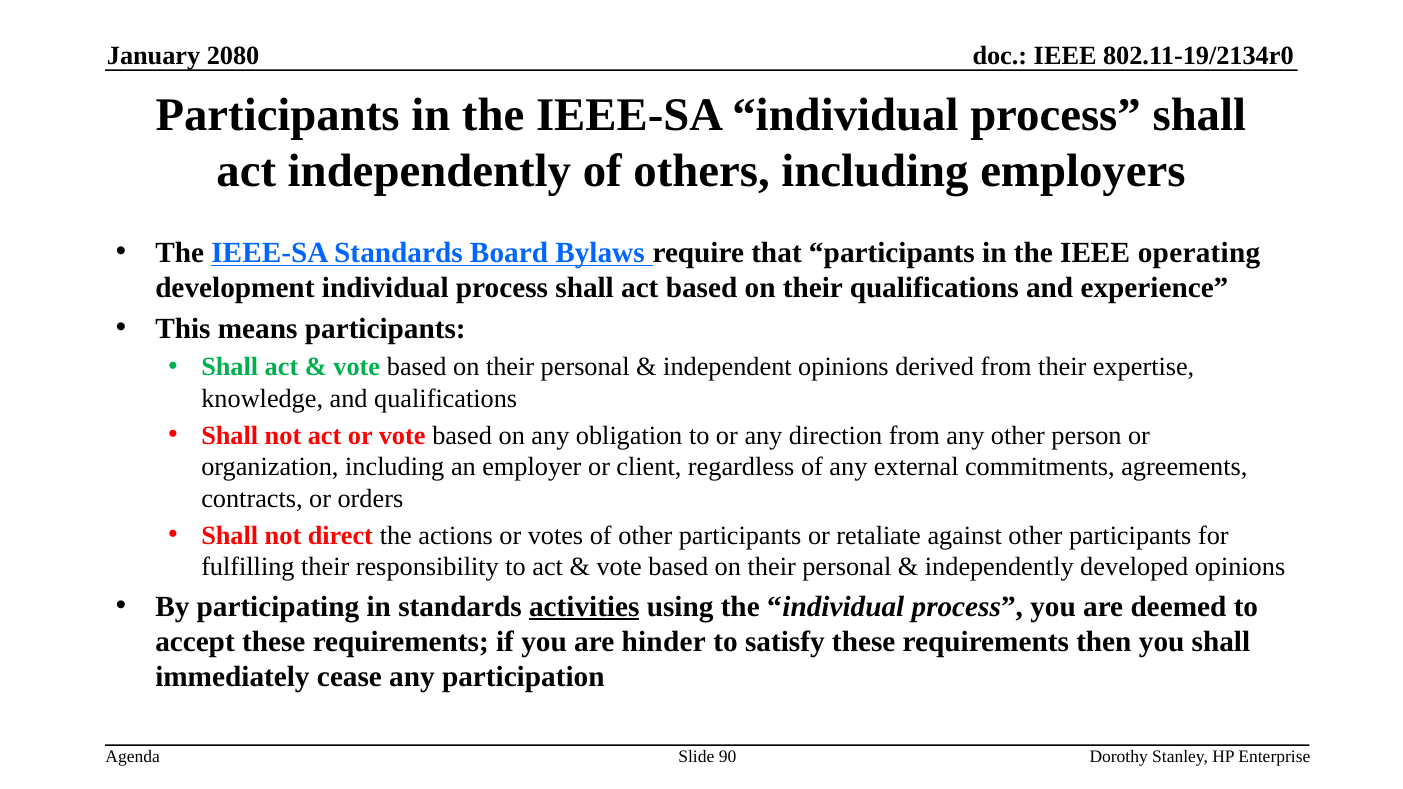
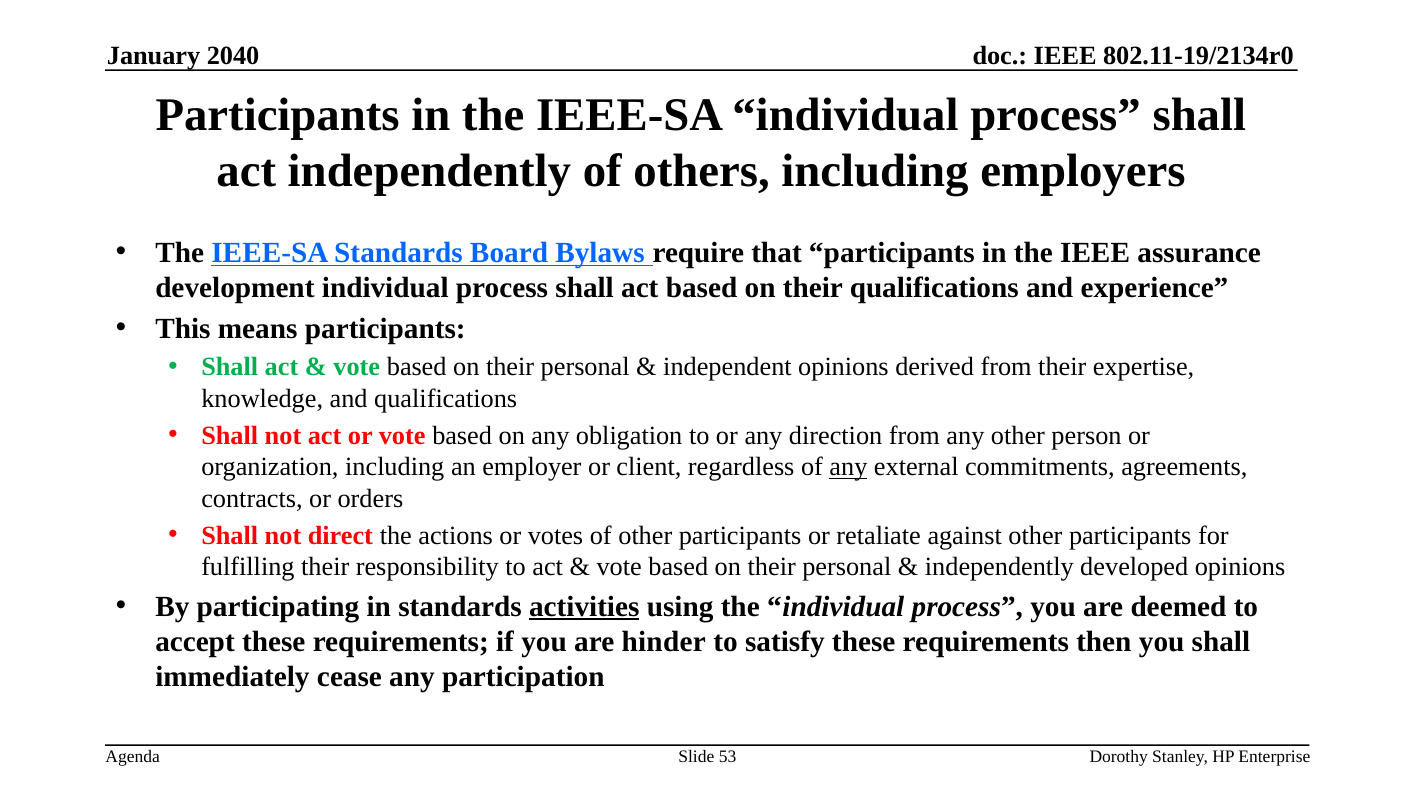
2080: 2080 -> 2040 (233, 56)
operating: operating -> assurance (1199, 253)
any underline: none -> present (848, 467)
90: 90 -> 53 (728, 757)
